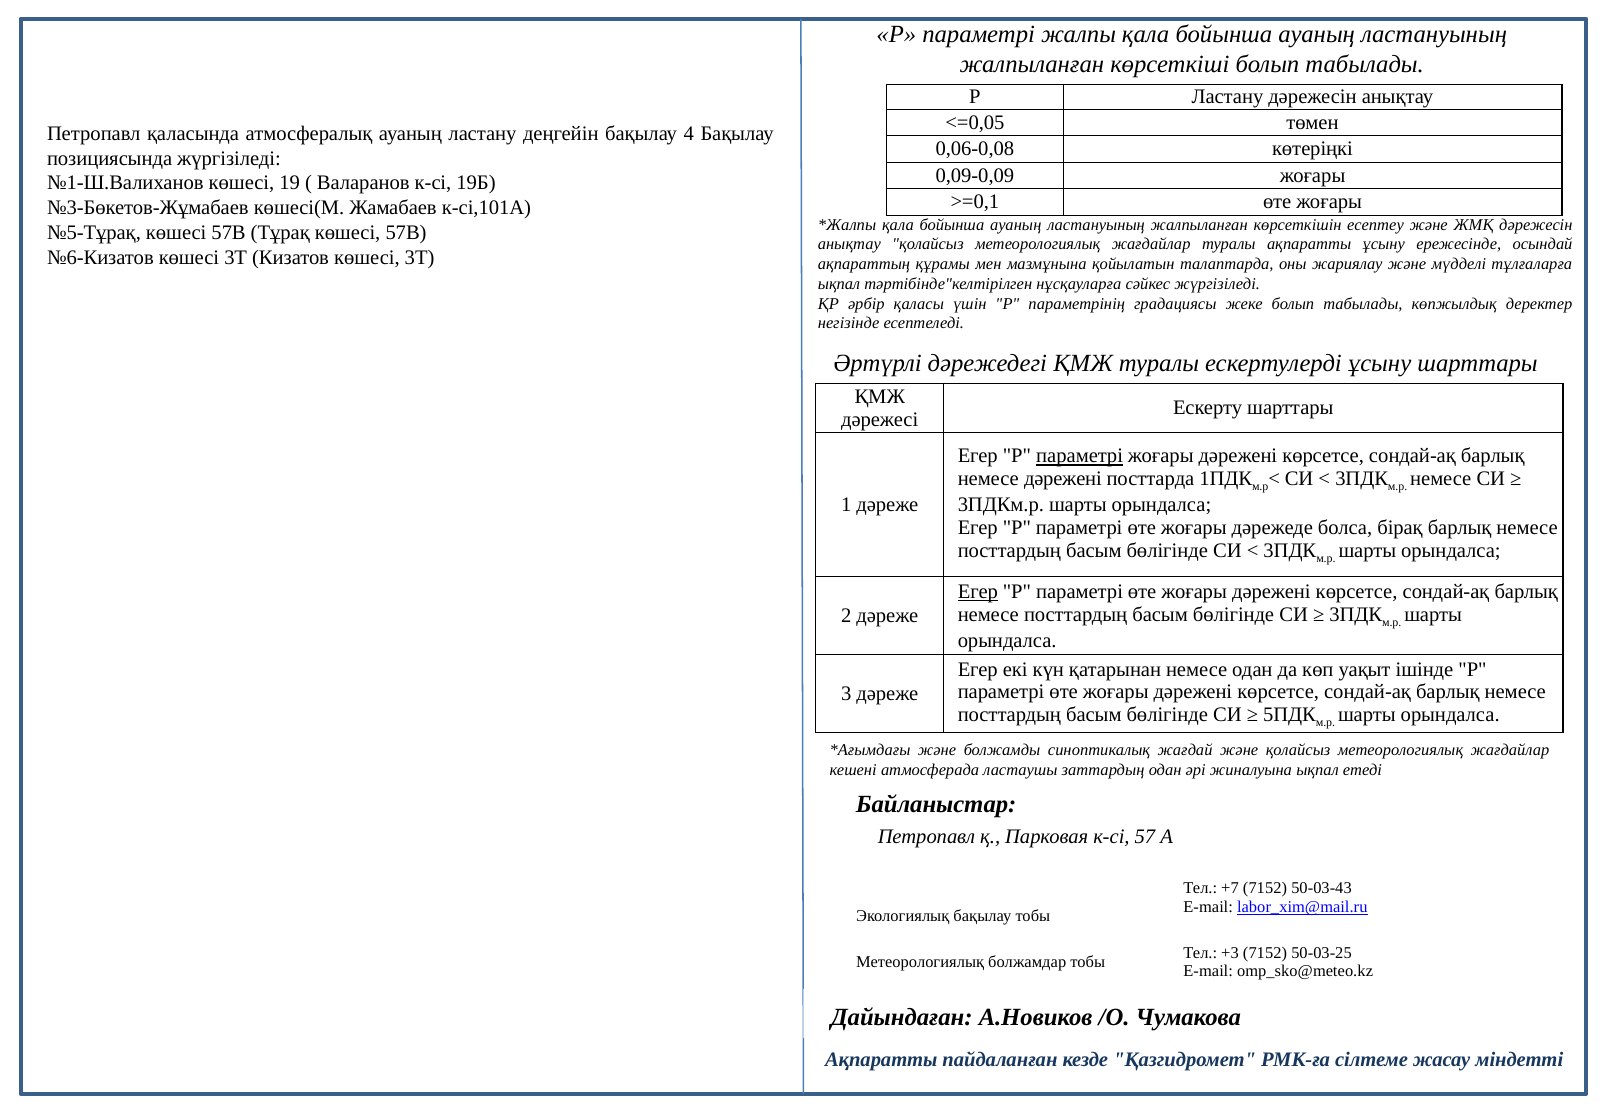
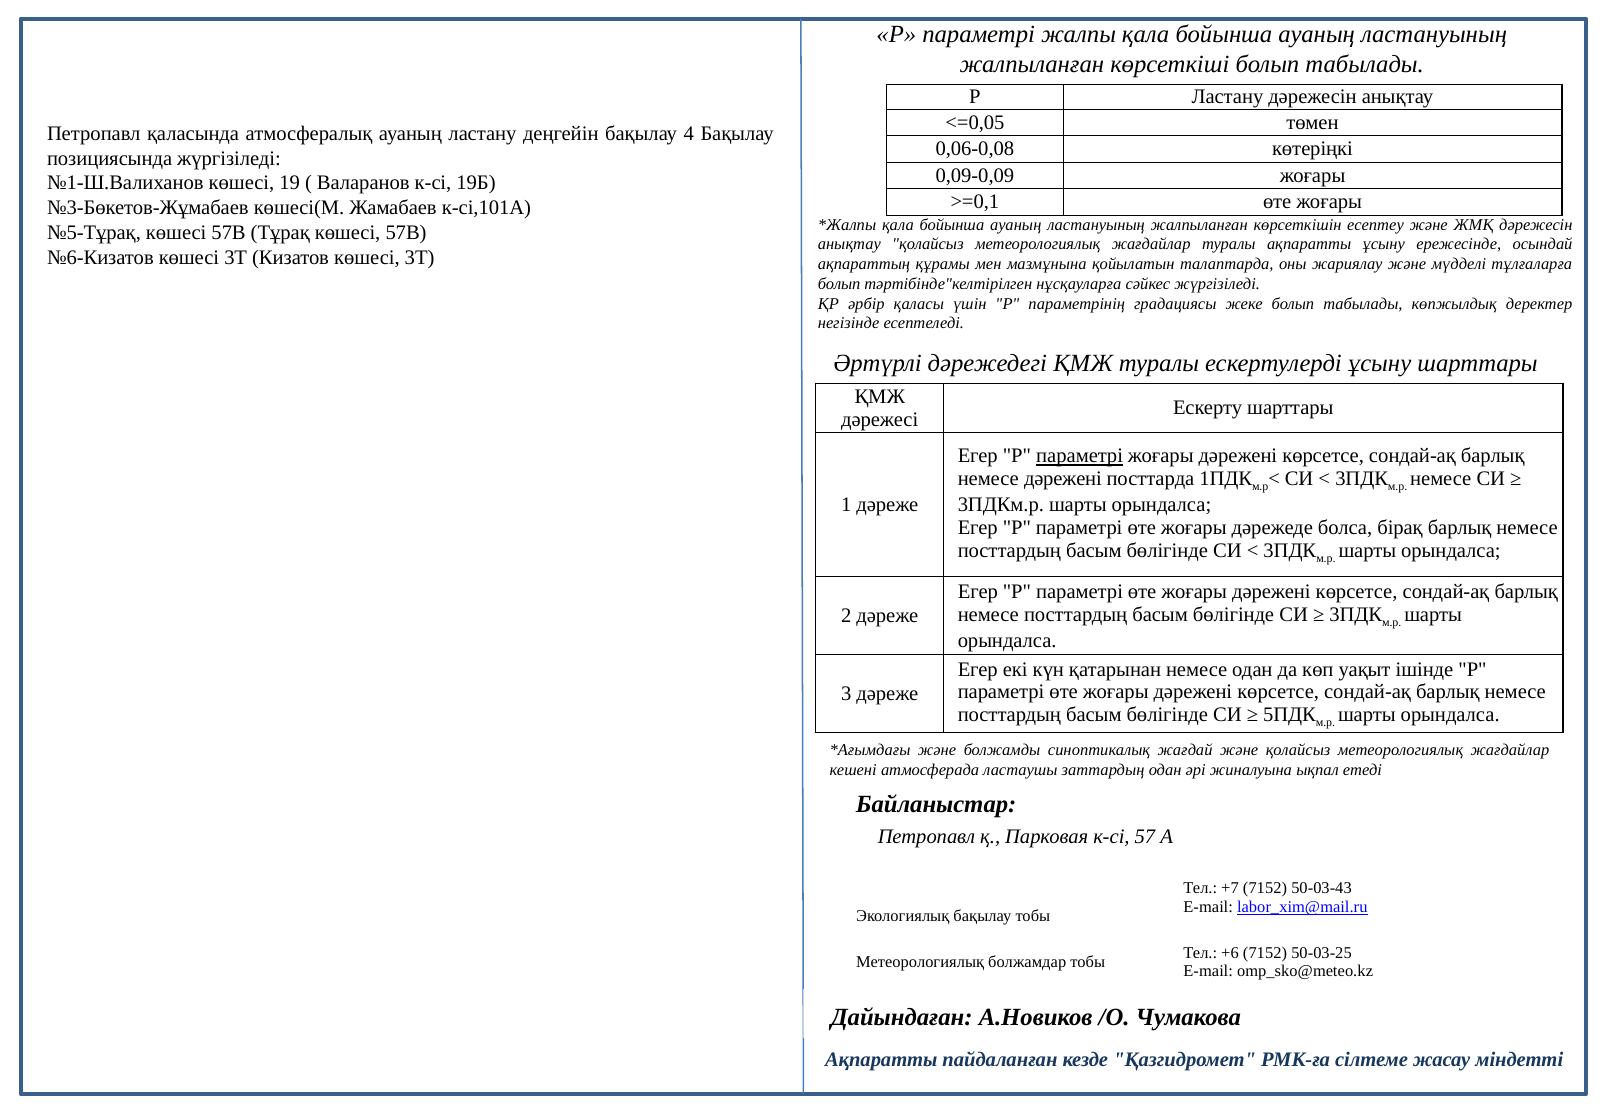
ықпал: ықпал -> болып (839, 284)
Егер underline: present -> none (978, 591)
+3: +3 -> +6 (1230, 952)
